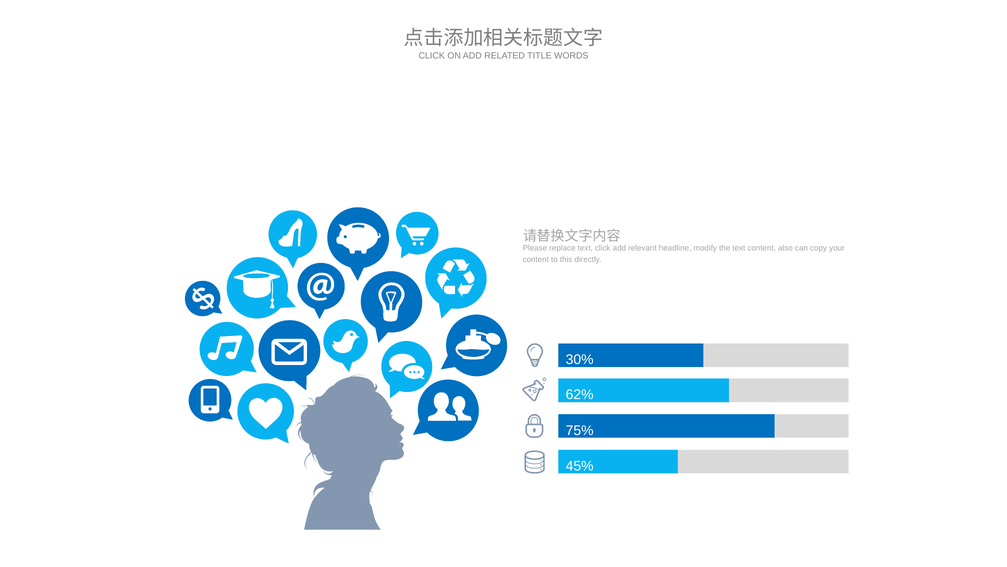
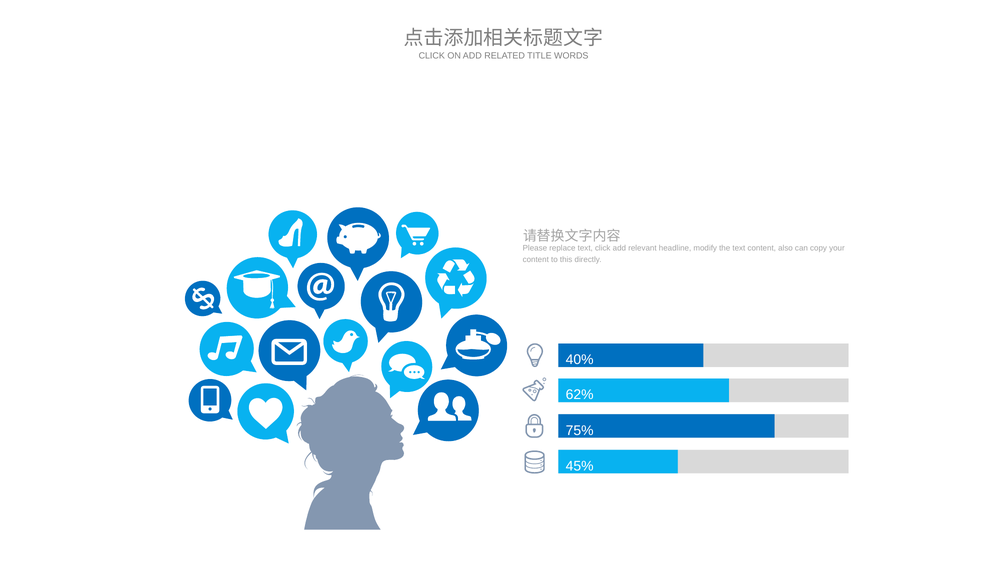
30%: 30% -> 40% (580, 359)
